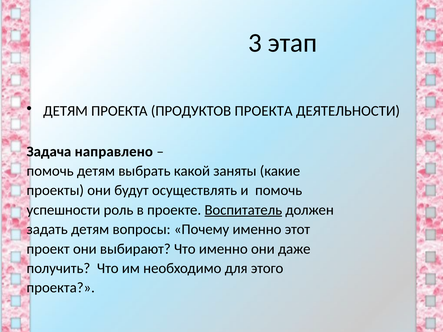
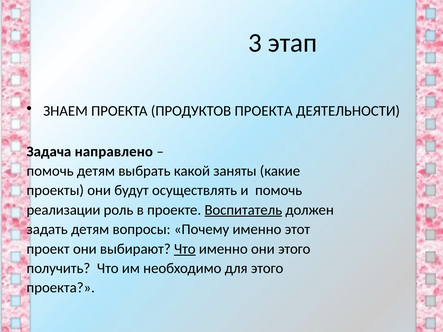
ДЕТЯМ: ДЕТЯМ -> ЗНАЕМ (65, 111)
успешности: успешности -> реализации (63, 210)
Что underline: none -> present (185, 249)
они даже: даже -> этого (294, 249)
